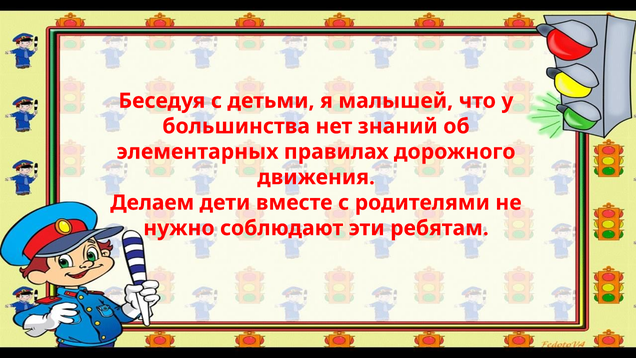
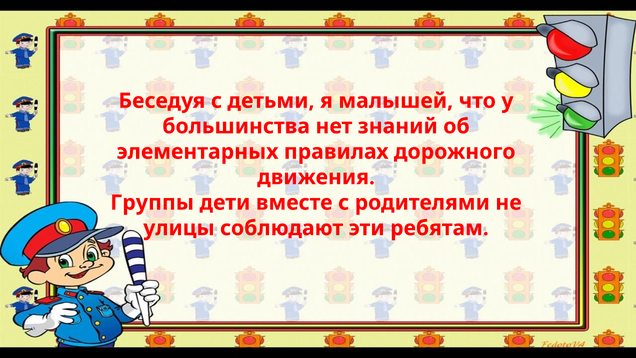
Делаем: Делаем -> Группы (152, 203)
нужно: нужно -> улицы (179, 228)
